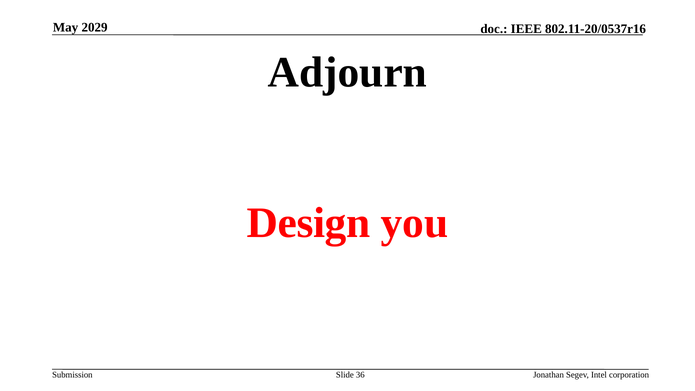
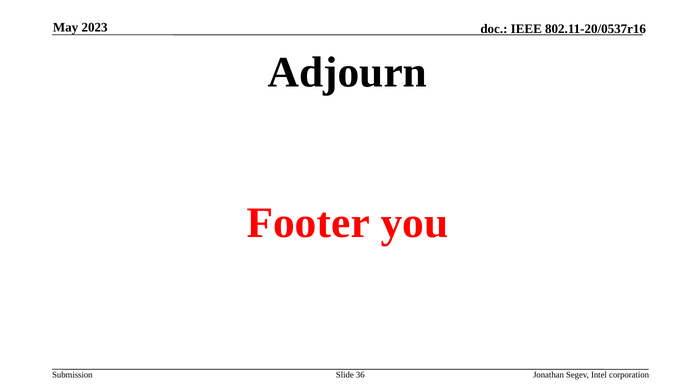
2029: 2029 -> 2023 (95, 28)
Design: Design -> Footer (308, 223)
